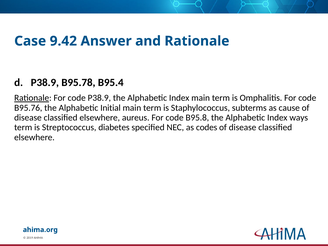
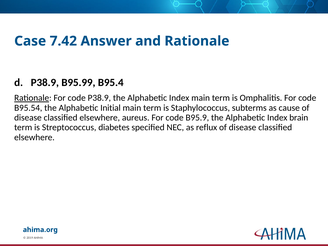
9.42: 9.42 -> 7.42 (63, 41)
B95.78: B95.78 -> B95.99 (78, 83)
B95.76: B95.76 -> B95.54 (28, 108)
B95.8: B95.8 -> B95.9 (197, 118)
ways: ways -> brain (299, 118)
codes: codes -> reflux (207, 127)
